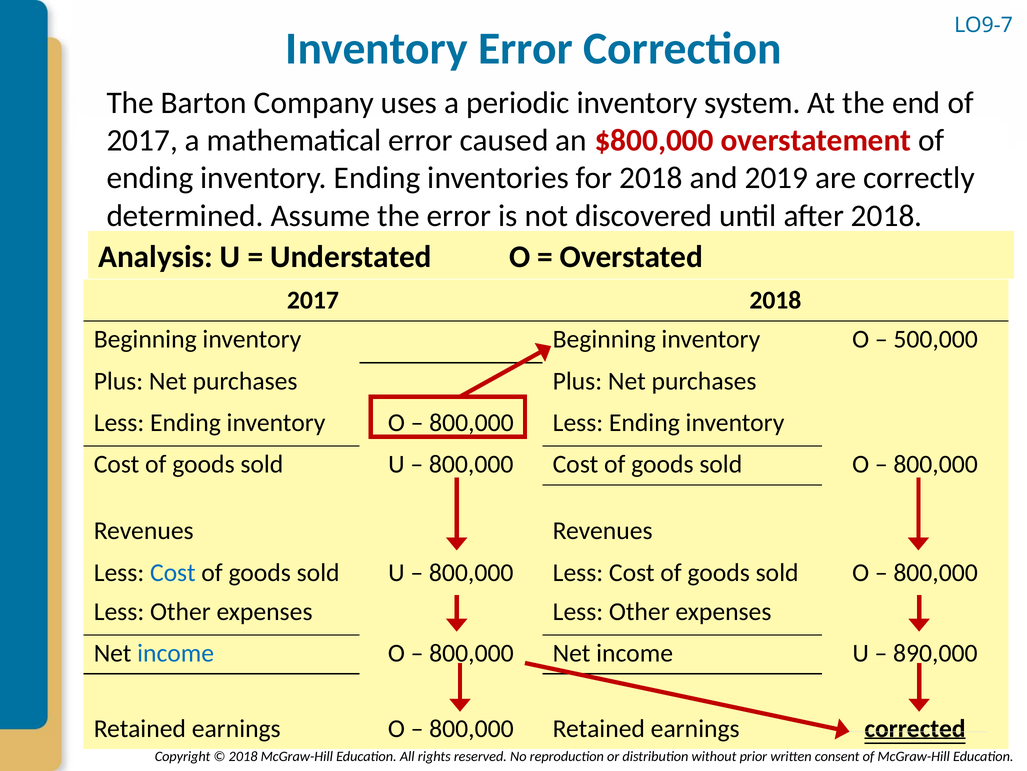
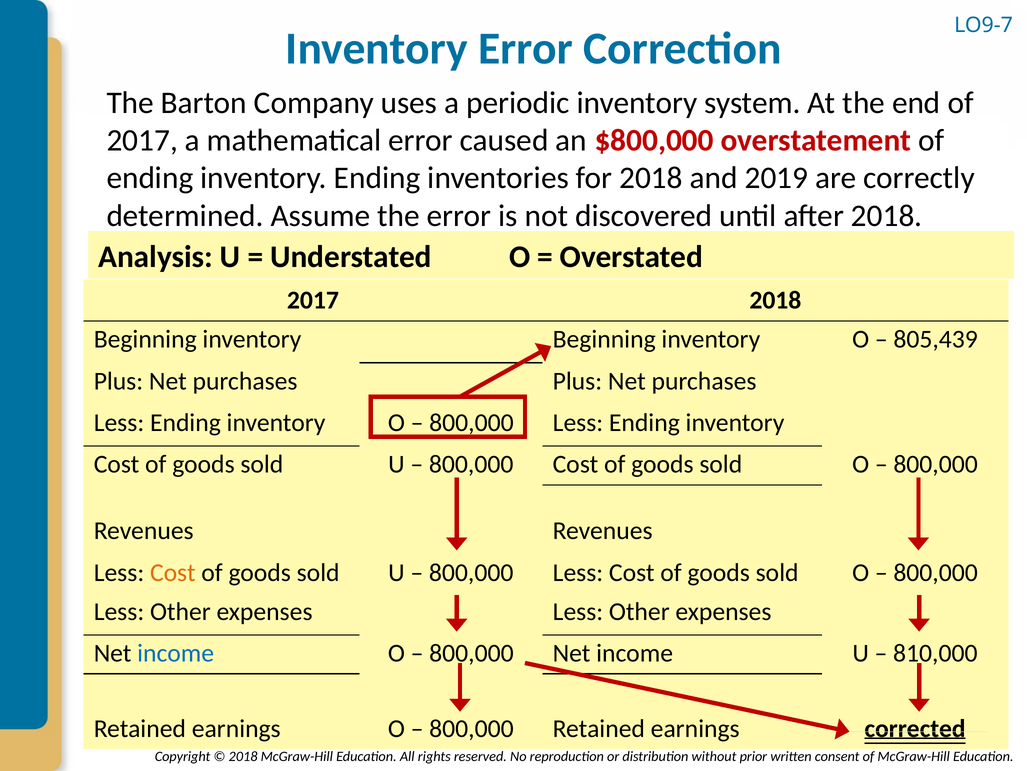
500,000: 500,000 -> 805,439 (936, 339)
Cost colour: blue -> orange (173, 572)
890,000: 890,000 -> 810,000 (935, 653)
